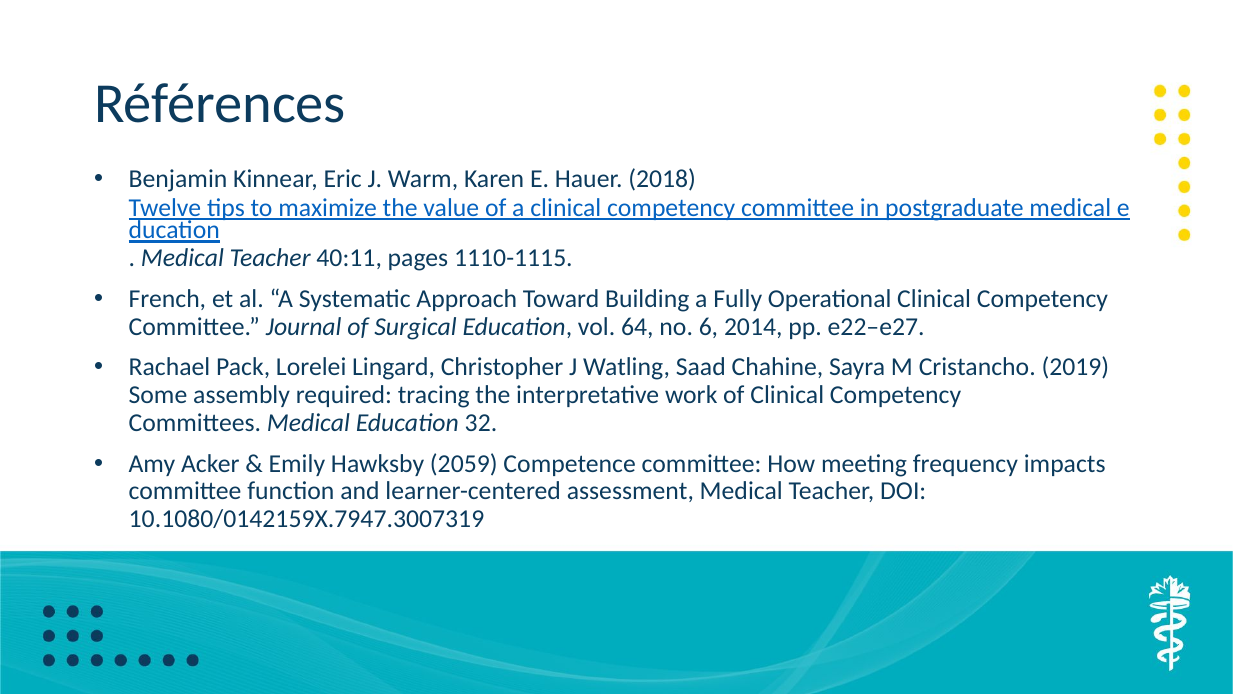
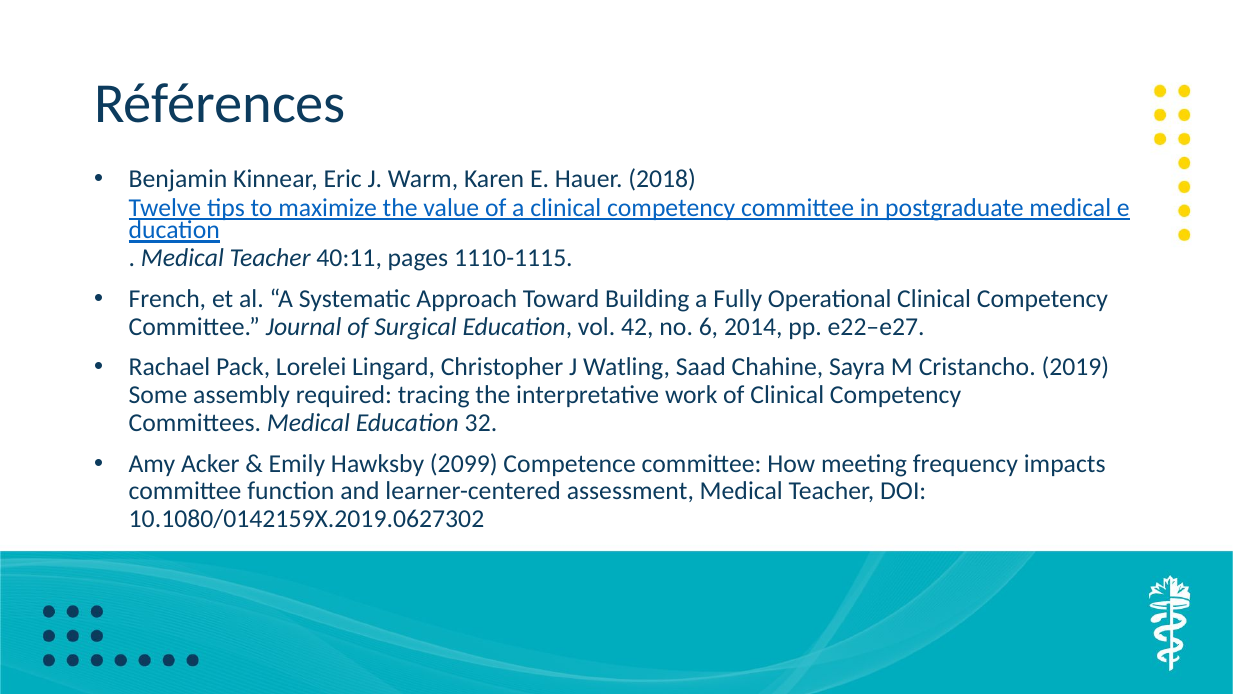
64: 64 -> 42 (637, 326)
2059: 2059 -> 2099 (464, 463)
10.1080/0142159X.7947.3007319: 10.1080/0142159X.7947.3007319 -> 10.1080/0142159X.2019.0627302 (306, 519)
